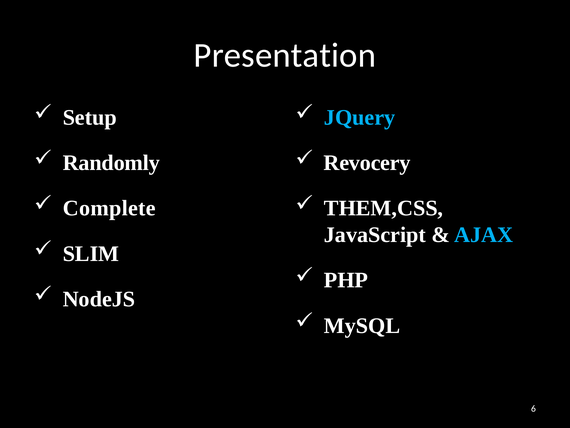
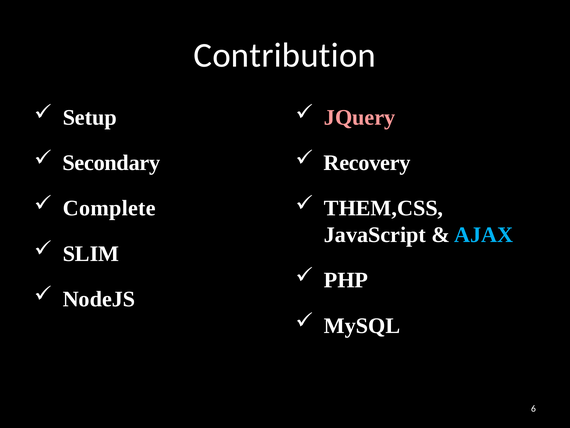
Presentation: Presentation -> Contribution (285, 55)
JQuery colour: light blue -> pink (360, 117)
Randomly: Randomly -> Secondary (111, 163)
Revocery: Revocery -> Recovery (367, 163)
